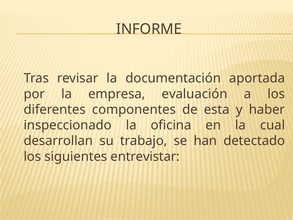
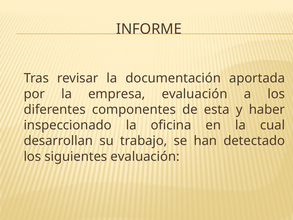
siguientes entrevistar: entrevistar -> evaluación (145, 156)
